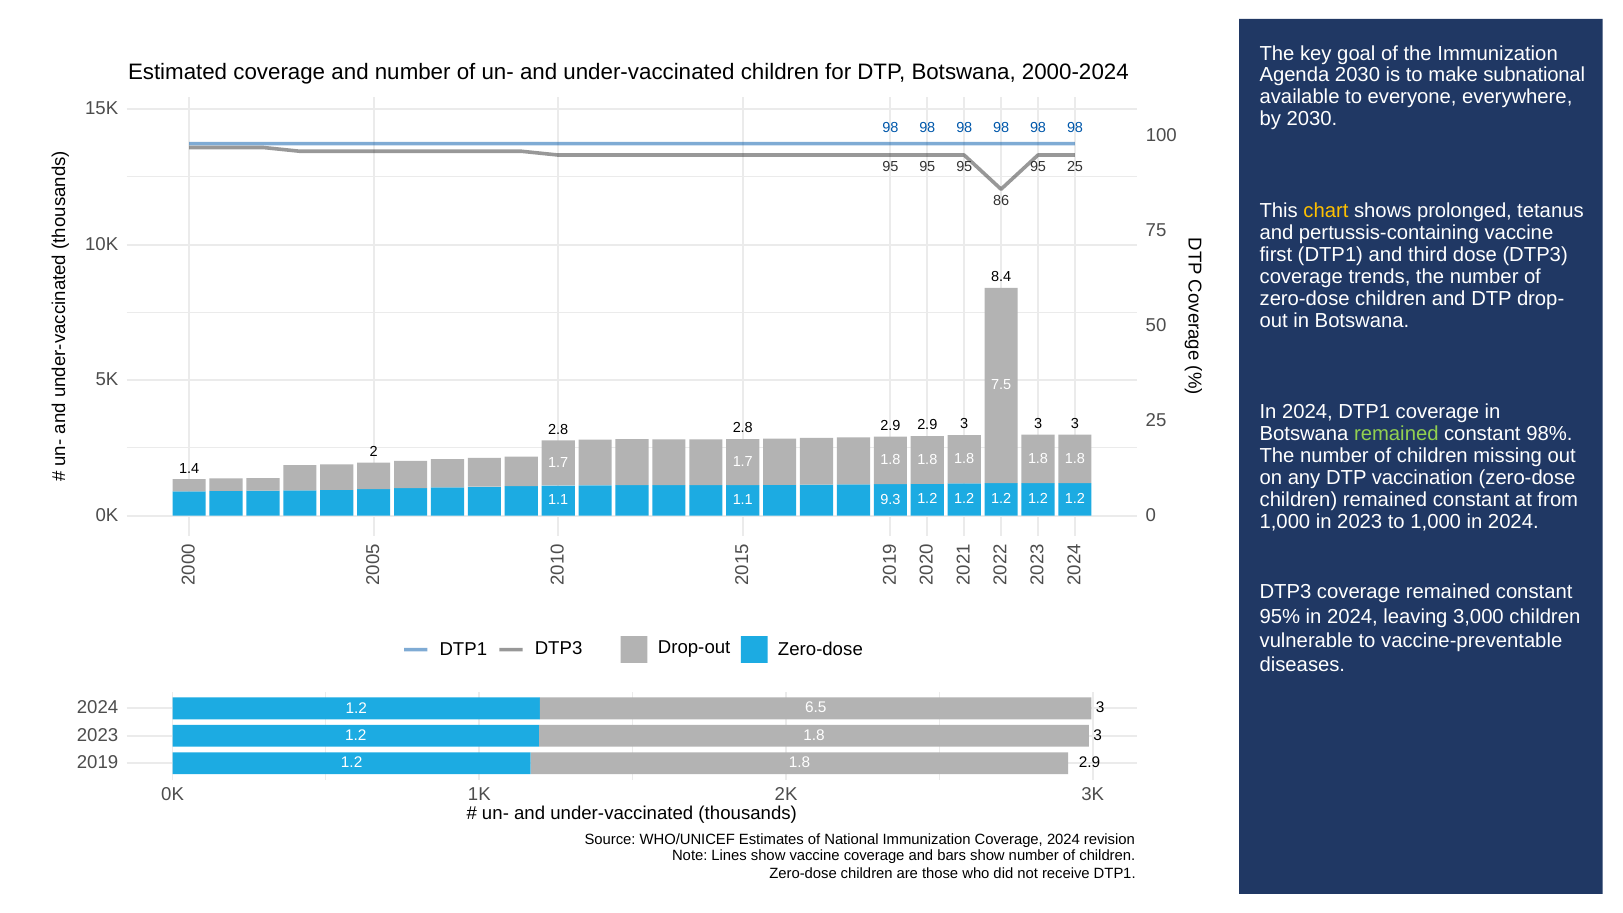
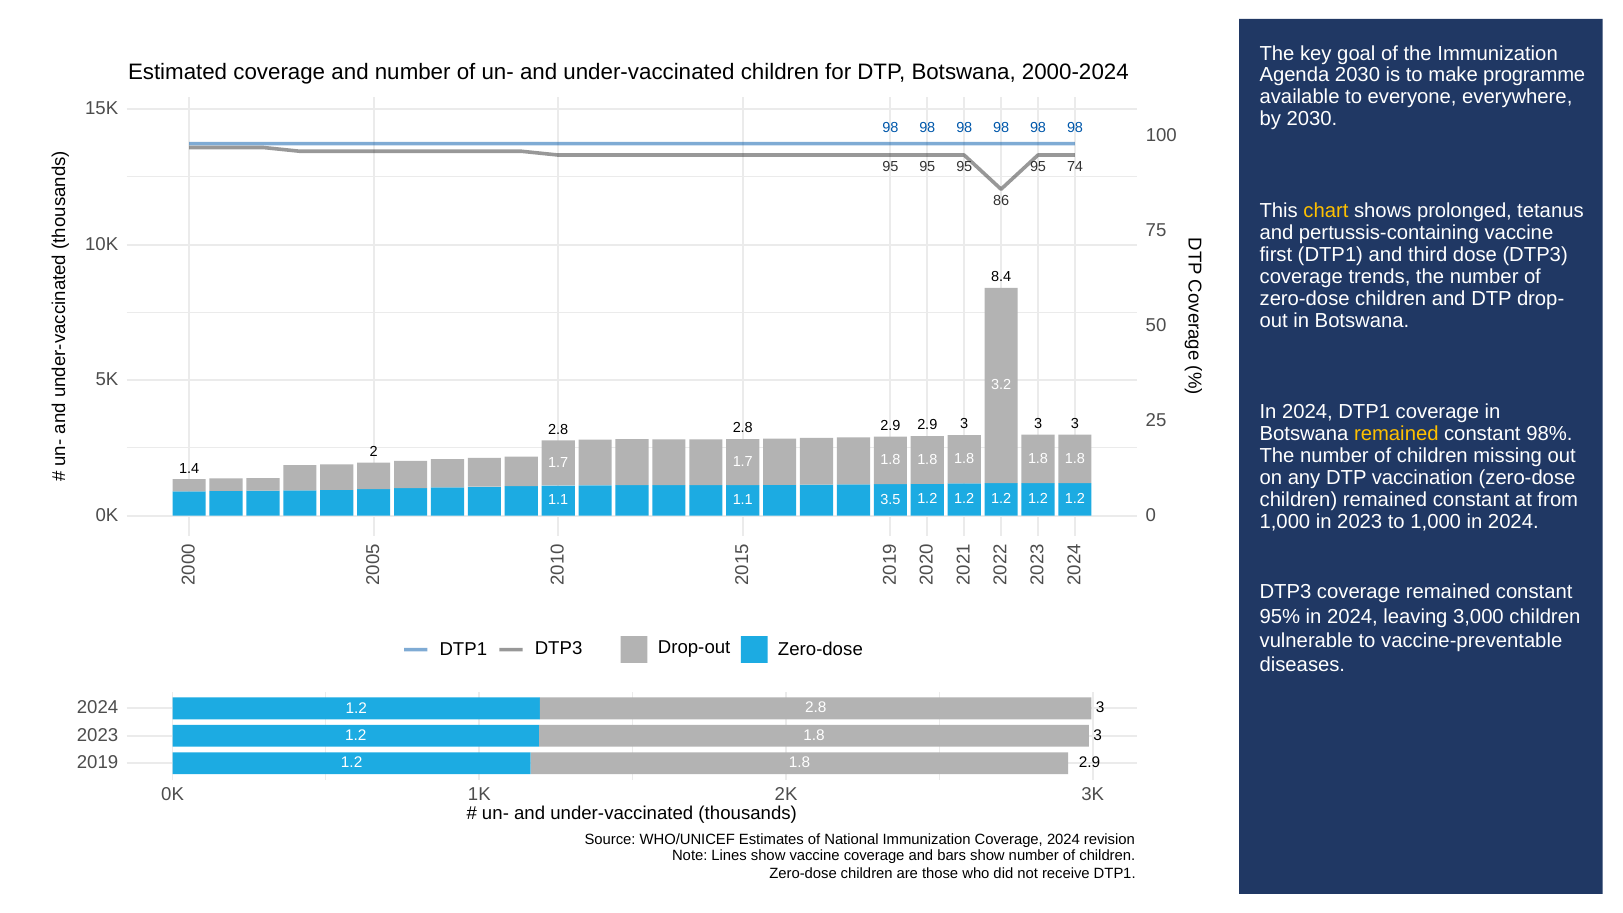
subnational: subnational -> programme (1534, 75)
95 25: 25 -> 74 (1075, 167)
7.5: 7.5 -> 3.2 (1001, 385)
remained colour: light green -> yellow (1396, 434)
9.3: 9.3 -> 3.5 (890, 499)
6.5: 6.5 -> 2.8 (816, 708)
